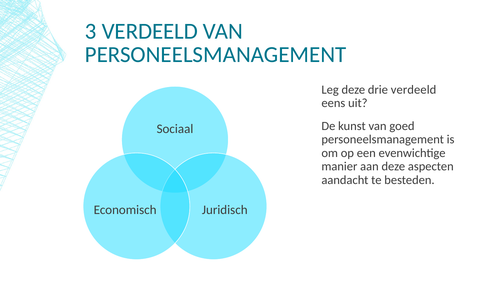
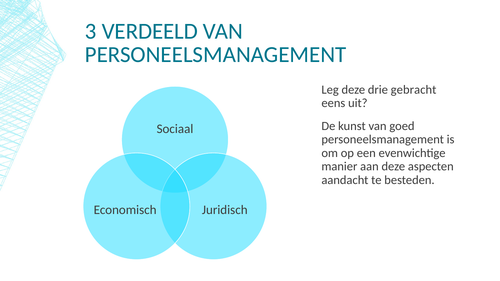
drie verdeeld: verdeeld -> gebracht (414, 90)
